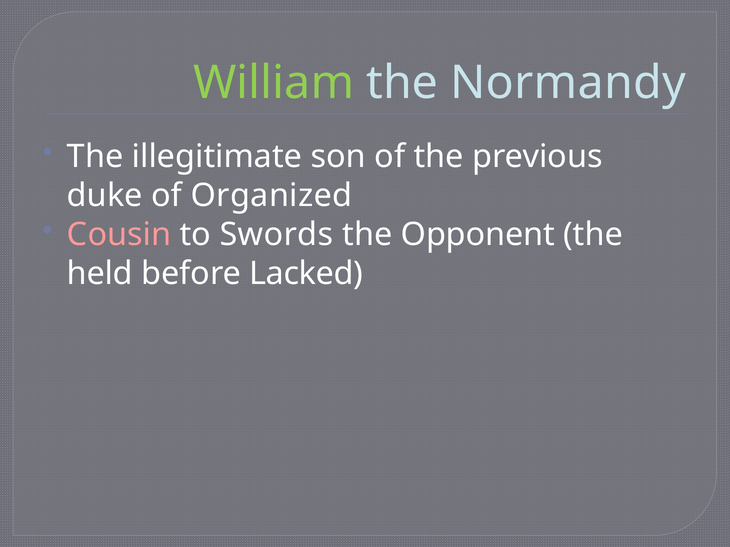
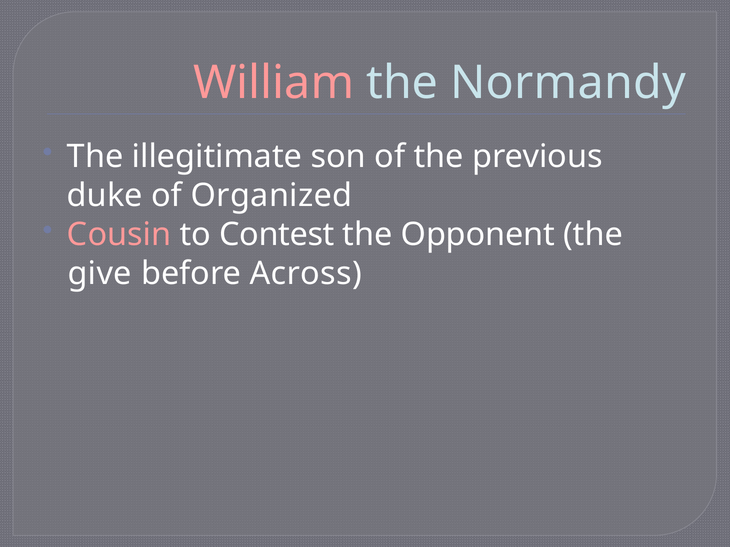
William colour: light green -> pink (274, 83)
Swords: Swords -> Contest (277, 235)
held: held -> give (100, 274)
Lacked: Lacked -> Across (306, 274)
